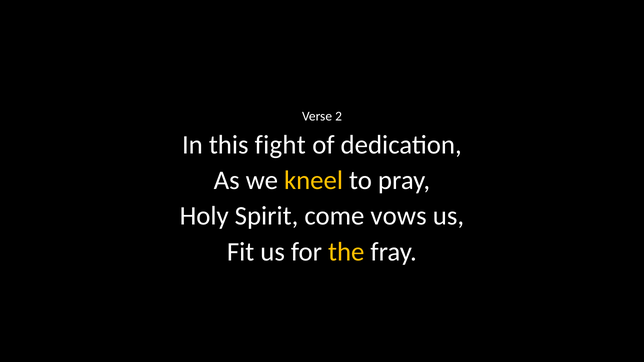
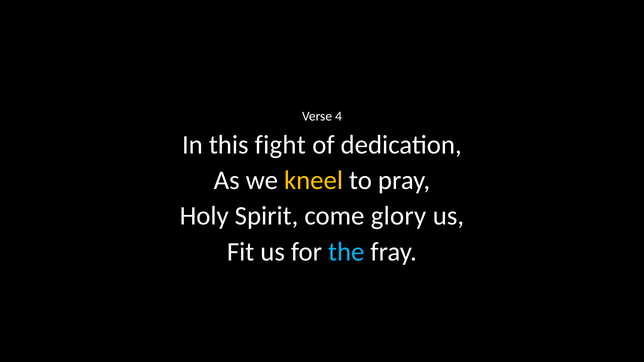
2: 2 -> 4 (339, 116)
vows: vows -> glory (398, 216)
the colour: yellow -> light blue (346, 252)
